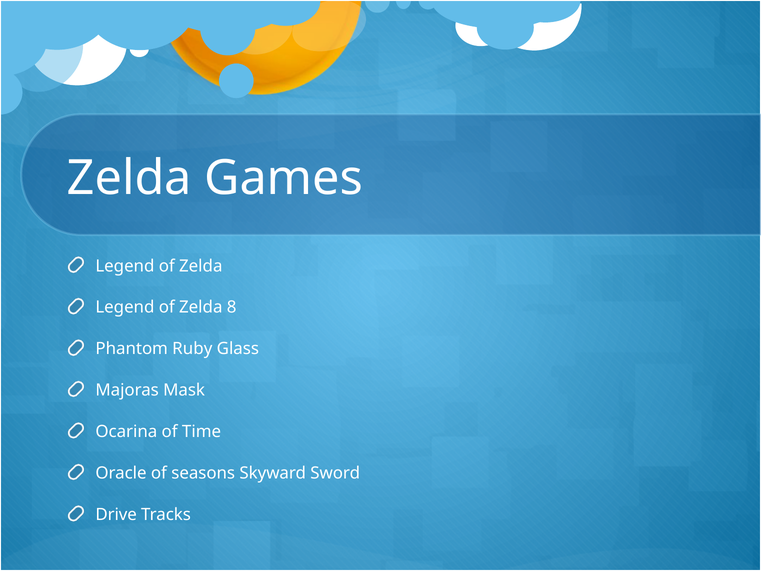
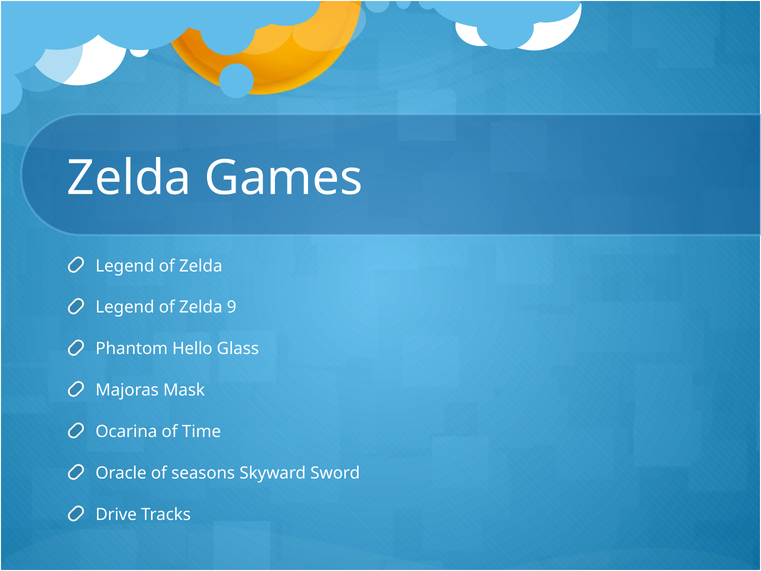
8: 8 -> 9 (232, 307)
Ruby: Ruby -> Hello (192, 349)
